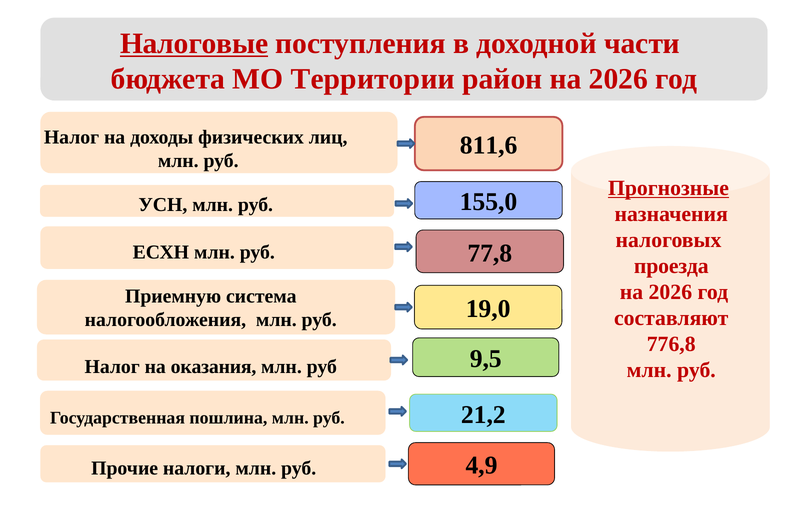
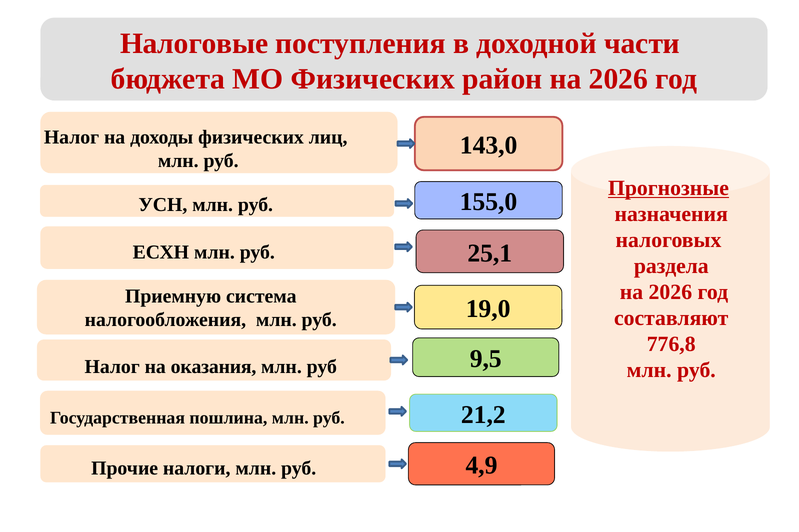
Налоговые underline: present -> none (194, 43)
МО Территории: Территории -> Физических (373, 79)
811,6: 811,6 -> 143,0 (489, 146)
77,8: 77,8 -> 25,1 (490, 253)
проезда: проезда -> раздела (671, 266)
